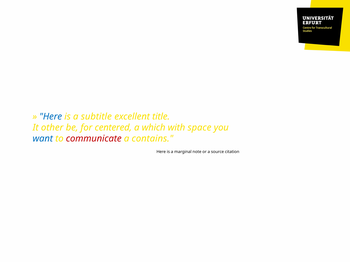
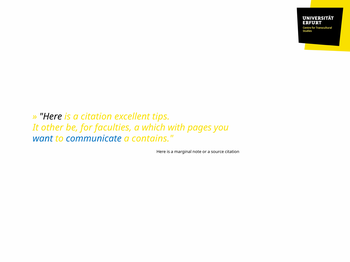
Here colour: blue -> black (51, 117)
a subtitle: subtitle -> citation (96, 117)
title: title -> tips (161, 117)
centered: centered -> faculties (113, 128)
space: space -> pages (200, 128)
communicate colour: red -> blue (94, 139)
